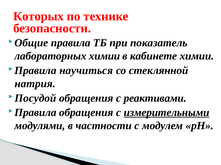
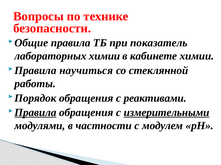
Которых: Которых -> Вопросы (38, 16)
натрия: натрия -> работы (35, 84)
Посудой: Посудой -> Порядок (35, 99)
Правила underline: none -> present (35, 113)
